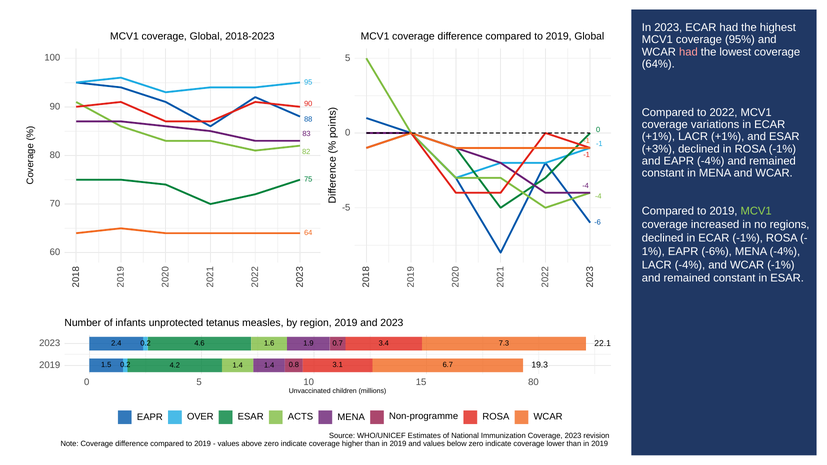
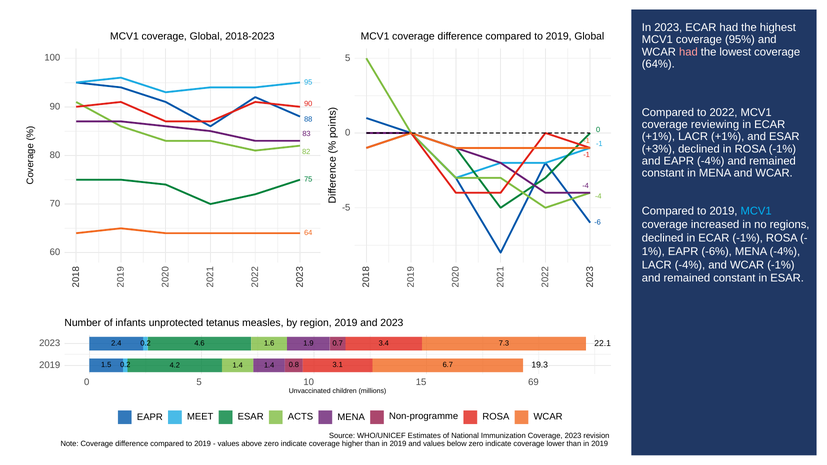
variations: variations -> reviewing (715, 125)
MCV1 colour: light green -> light blue (756, 211)
15 80: 80 -> 69 (533, 382)
OVER: OVER -> MEET (200, 417)
